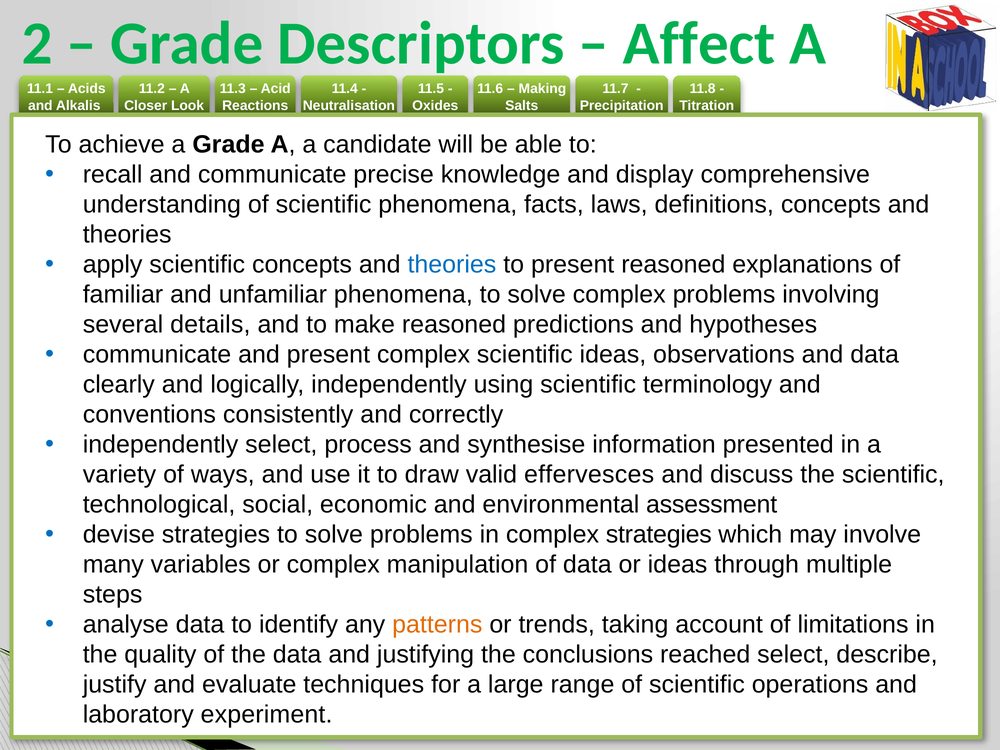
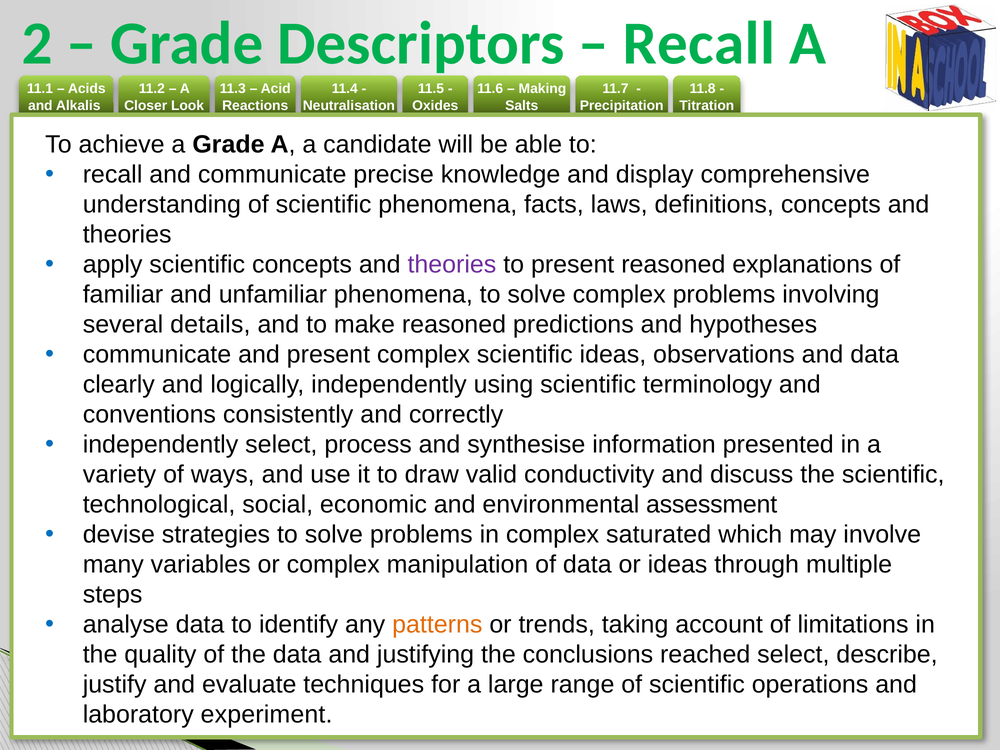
Affect: Affect -> Recall (699, 43)
theories colour: blue -> purple (452, 265)
effervesces: effervesces -> conductivity (589, 475)
complex strategies: strategies -> saturated (659, 535)
